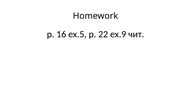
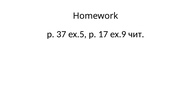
16: 16 -> 37 (61, 34)
22: 22 -> 17 (103, 34)
